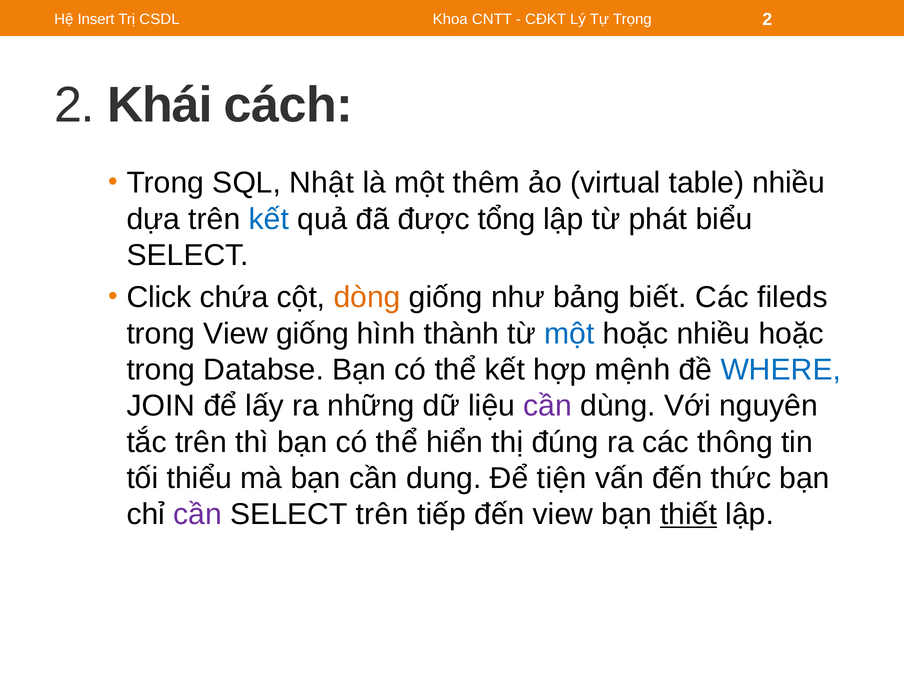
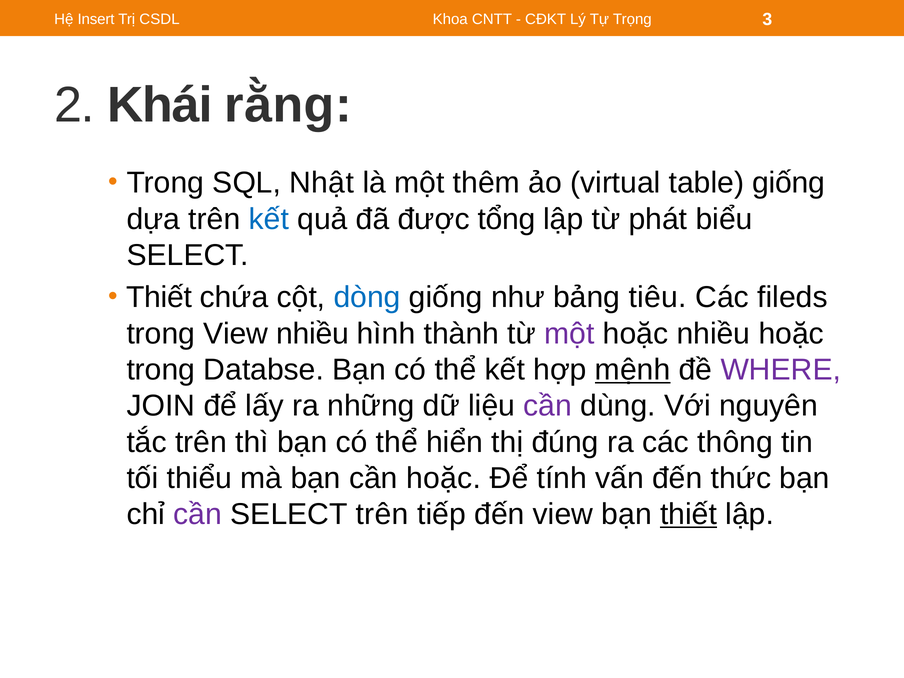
Trọng 2: 2 -> 3 (767, 19)
cách: cách -> rằng (288, 105)
table nhiều: nhiều -> giống (789, 183)
Click: Click -> Thiết (159, 297)
dòng colour: orange -> blue (367, 297)
biết: biết -> tiêu (658, 297)
View giống: giống -> nhiều (313, 334)
một colour: blue -> purple (569, 334)
mệnh underline: none -> present (633, 370)
WHERE colour: blue -> purple (781, 370)
cần dung: dung -> hoặc (444, 478)
tiện: tiện -> tính (562, 478)
